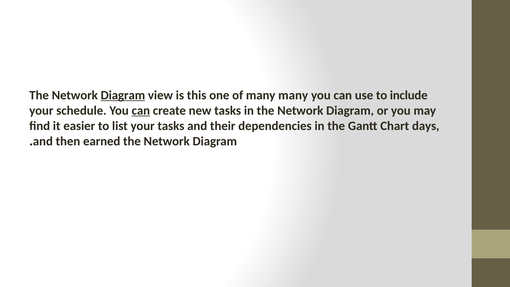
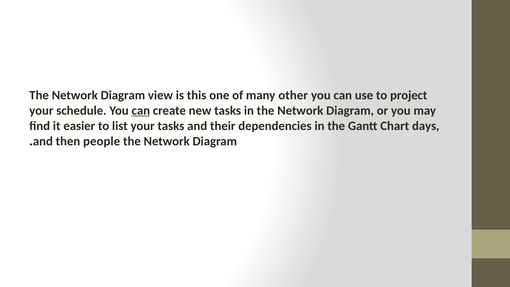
Diagram underline: present -> none (123, 95)
many many: many -> other (293, 95)
include: include -> project (409, 95)
earned: earned -> people (102, 141)
